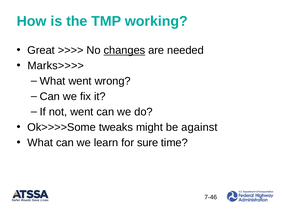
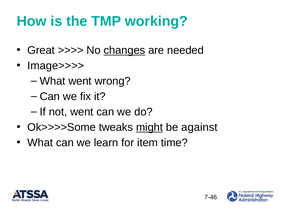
Marks>>>>: Marks>>>> -> Image>>>> (56, 66)
might underline: none -> present (149, 127)
sure: sure -> item (148, 143)
